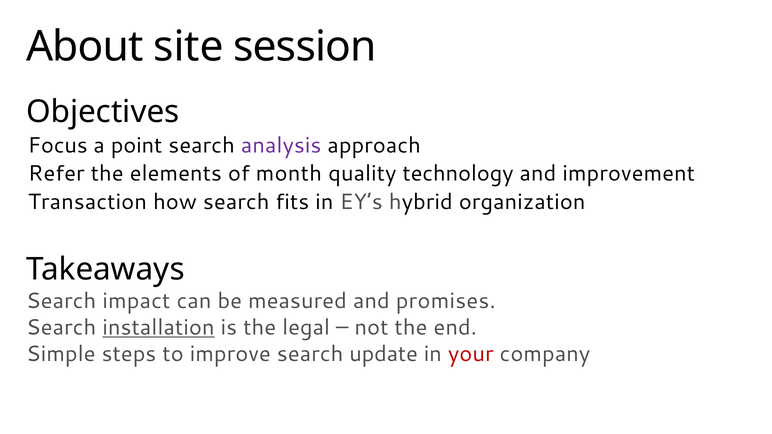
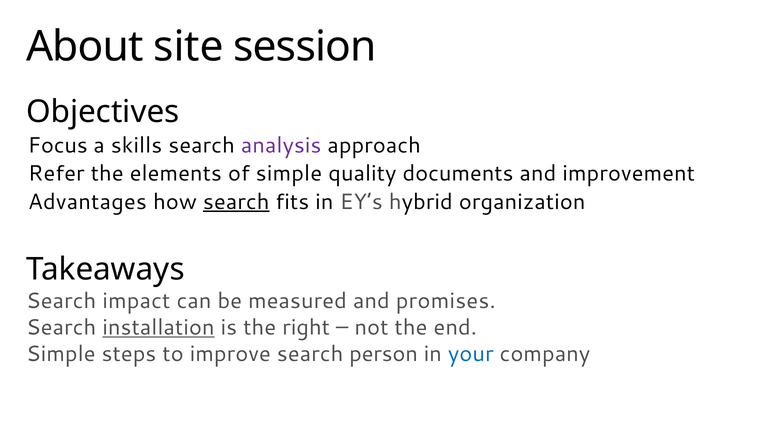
point: point -> skills (137, 145)
of month: month -> simple (289, 174)
technology: technology -> documents (458, 174)
Transaction: Transaction -> Advantages (87, 202)
search underline: none -> present (236, 202)
legal: legal -> right (306, 328)
update: update -> person (384, 354)
your colour: red -> blue (471, 354)
